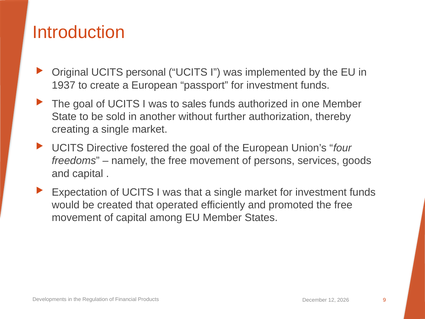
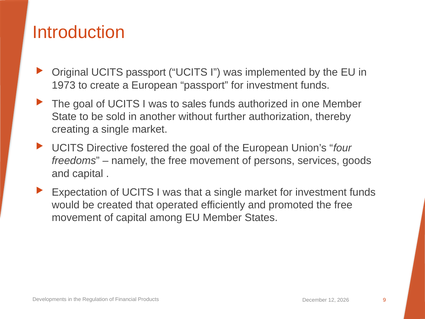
UCITS personal: personal -> passport (146, 72)
1937: 1937 -> 1973 (64, 85)
